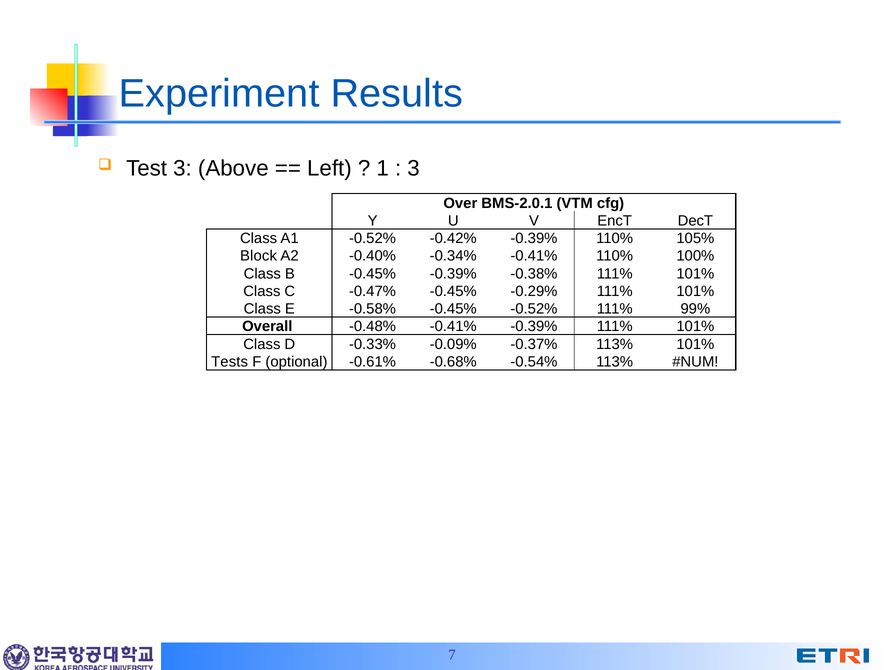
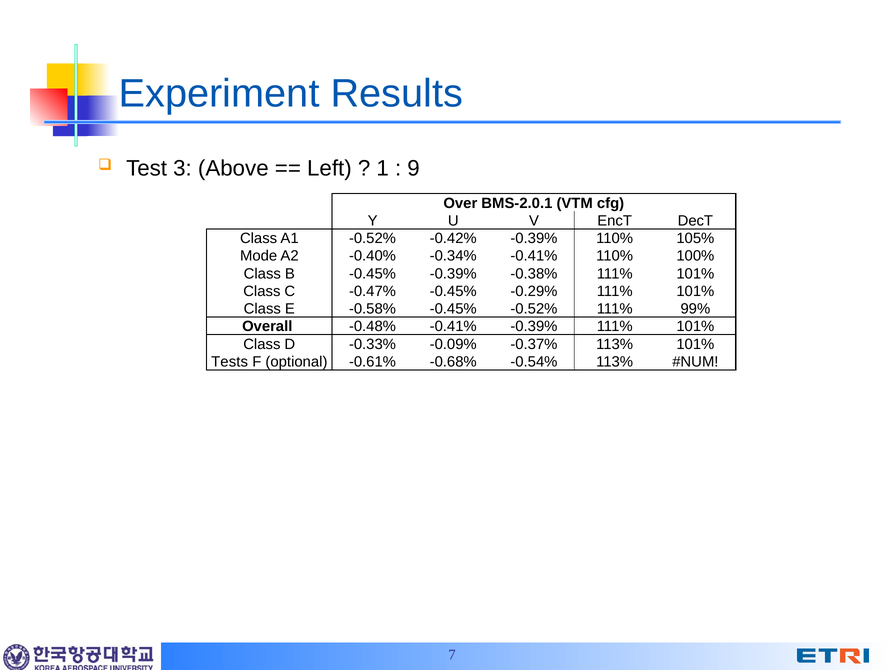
3: 3 -> 9 (414, 168)
Block: Block -> Mode (259, 256)
